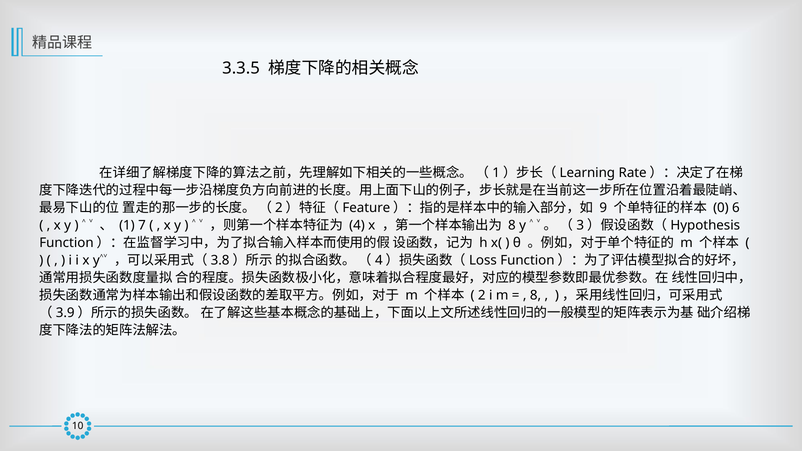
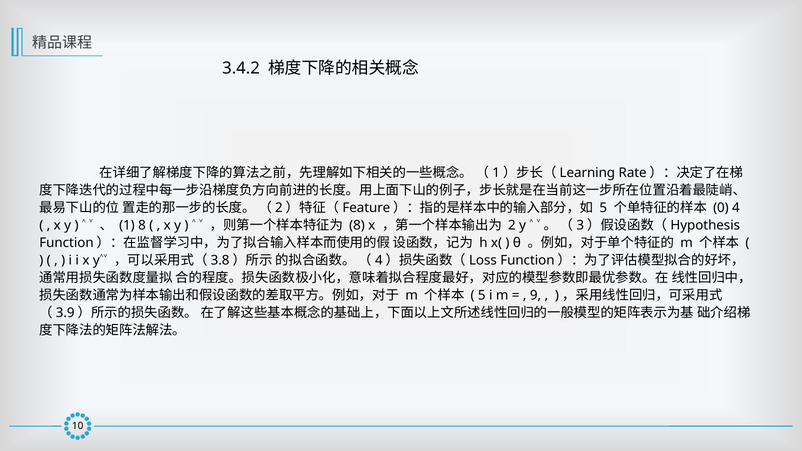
3.3.5: 3.3.5 -> 3.4.2 (241, 68)
9: 9 -> 5 (603, 208)
6: 6 -> 4 (736, 208)
1 7: 7 -> 8 (142, 225)
4: 4 -> 8 (357, 225)
8: 8 -> 2 (512, 225)
2: 2 -> 5 (482, 296)
8: 8 -> 9 (535, 296)
